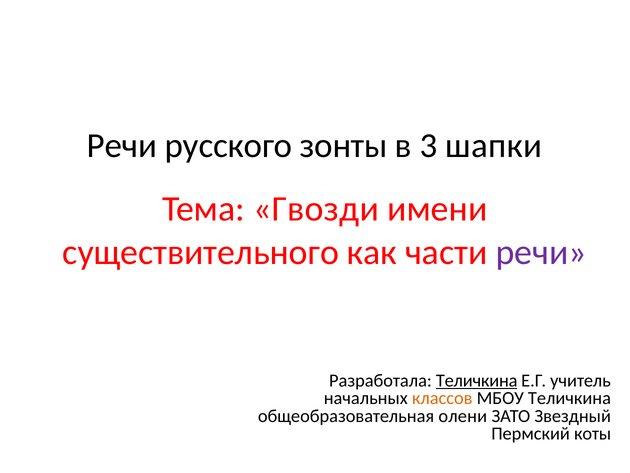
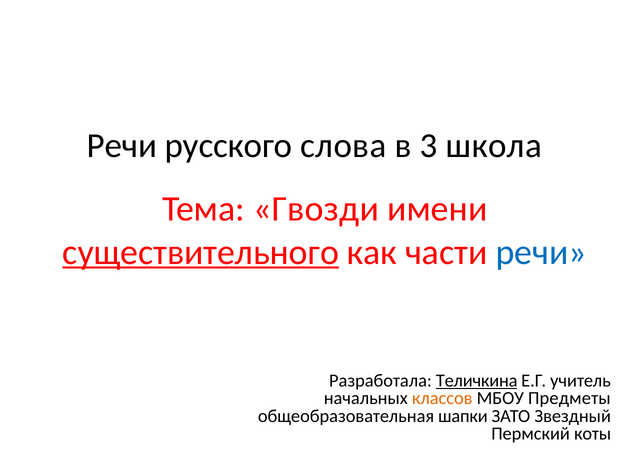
зонты: зонты -> слова (343, 145)
шапки: шапки -> школа (494, 145)
существительного underline: none -> present (201, 252)
речи colour: purple -> blue (541, 252)
МБОУ Теличкина: Теличкина -> Предметы (569, 398)
олени: олени -> шапки (463, 416)
